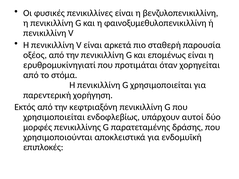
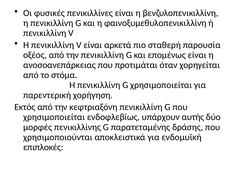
ερυθρομυκίνηγιατί: ερυθρομυκίνηγιατί -> ανοσοανεπάρκειας (60, 65)
αυτοί: αυτοί -> αυτής (193, 117)
